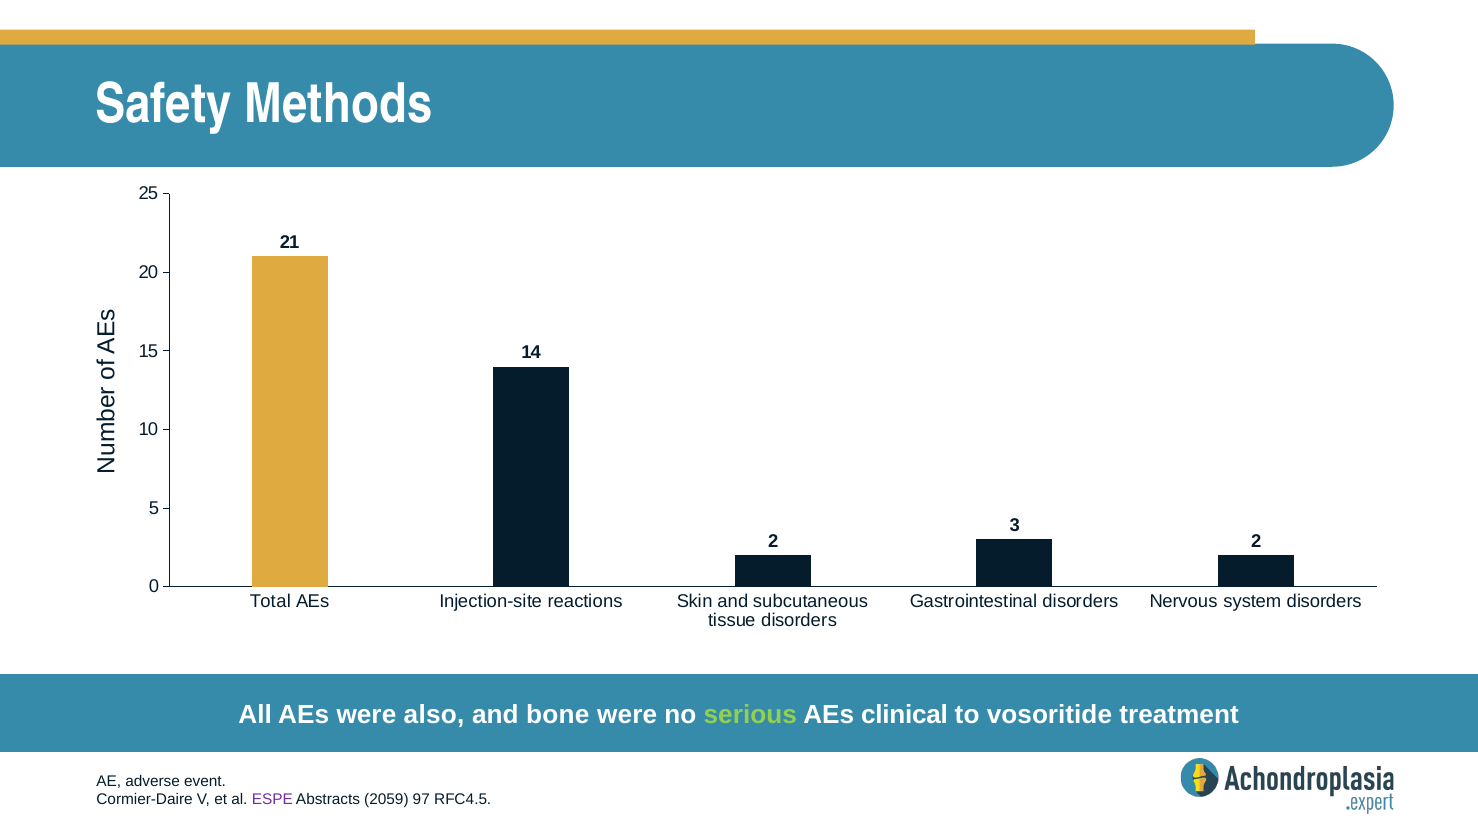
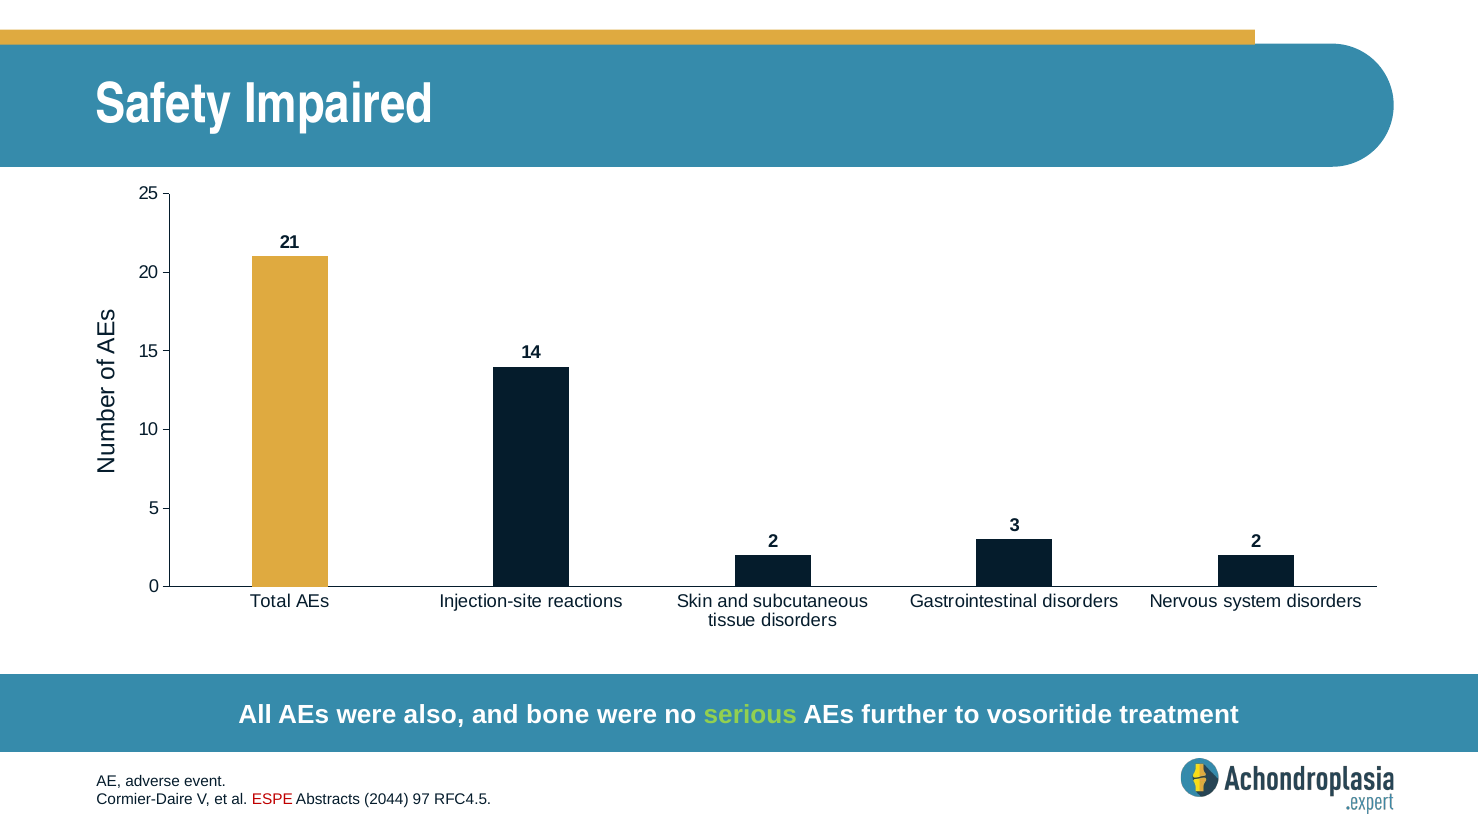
Methods: Methods -> Impaired (339, 104)
clinical: clinical -> further (904, 715)
ESPE colour: purple -> red (272, 800)
2059: 2059 -> 2044 (386, 800)
